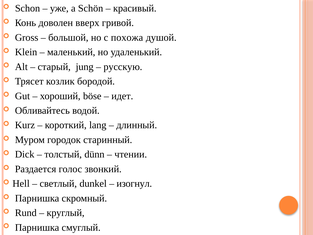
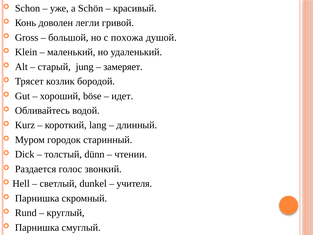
вверх: вверх -> легли (87, 23)
русскую: русскую -> замеряет (123, 67)
изогнул: изогнул -> учителя (134, 183)
